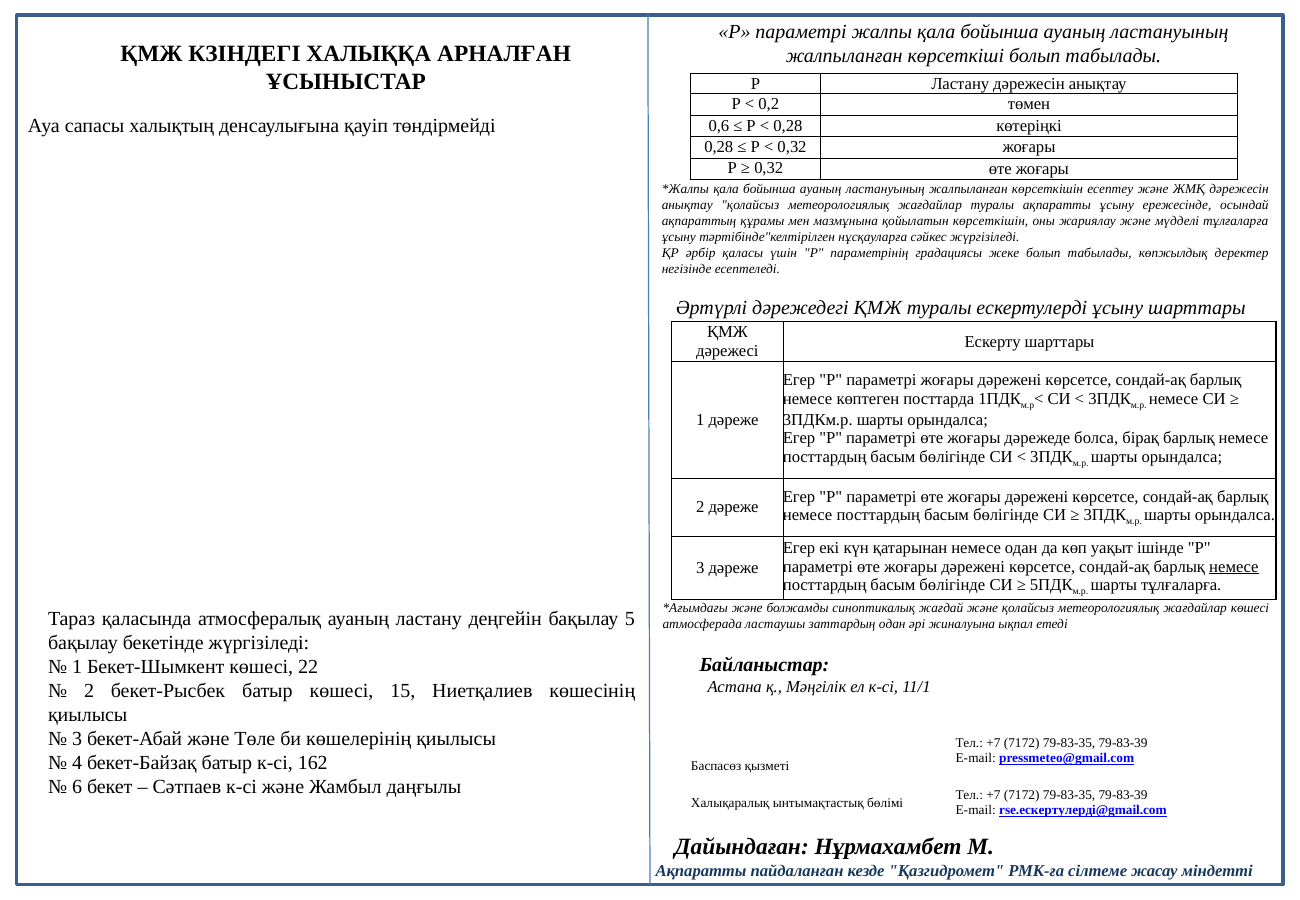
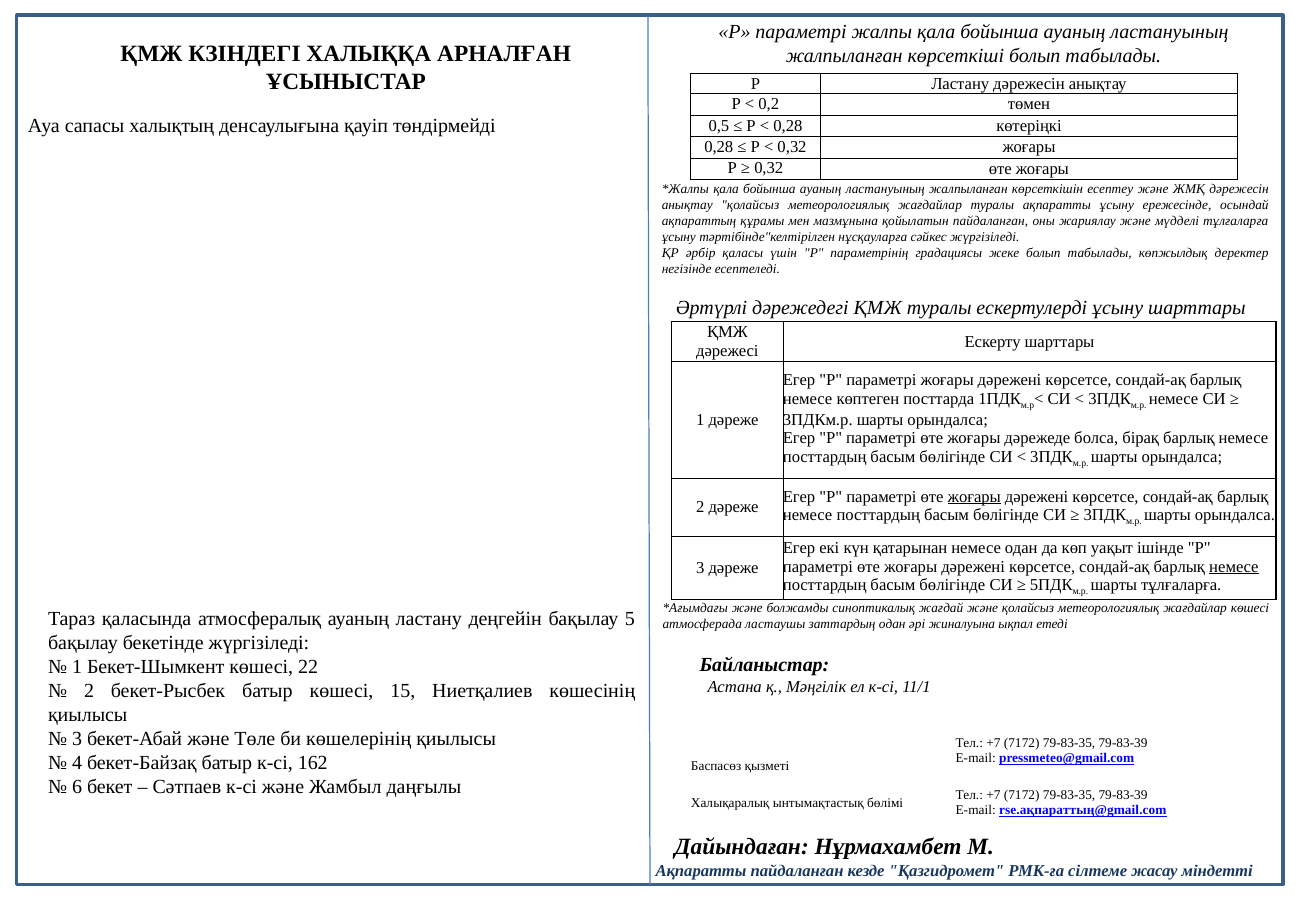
0,6: 0,6 -> 0,5 (719, 126)
қойылатын көрсеткішін: көрсеткішін -> пайдаланған (991, 222)
жоғары underline: none -> present (974, 497)
rse.ескертулерді@gmail.com: rse.ескертулерді@gmail.com -> rse.ақпараттың@gmail.com (1083, 810)
